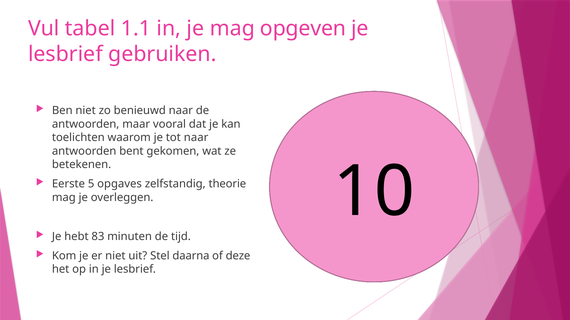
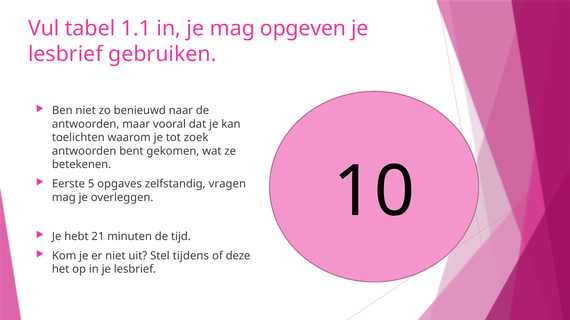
tot naar: naar -> zoek (196, 138)
theorie: theorie -> vragen (227, 184)
83: 83 -> 21 (98, 237)
daarna: daarna -> tijdens (191, 256)
